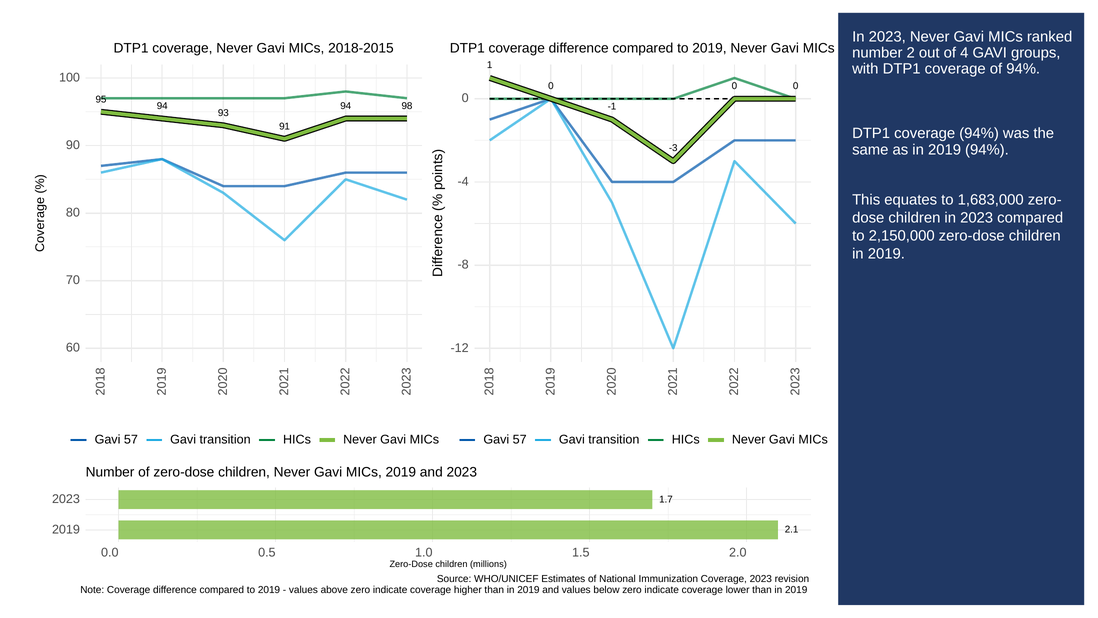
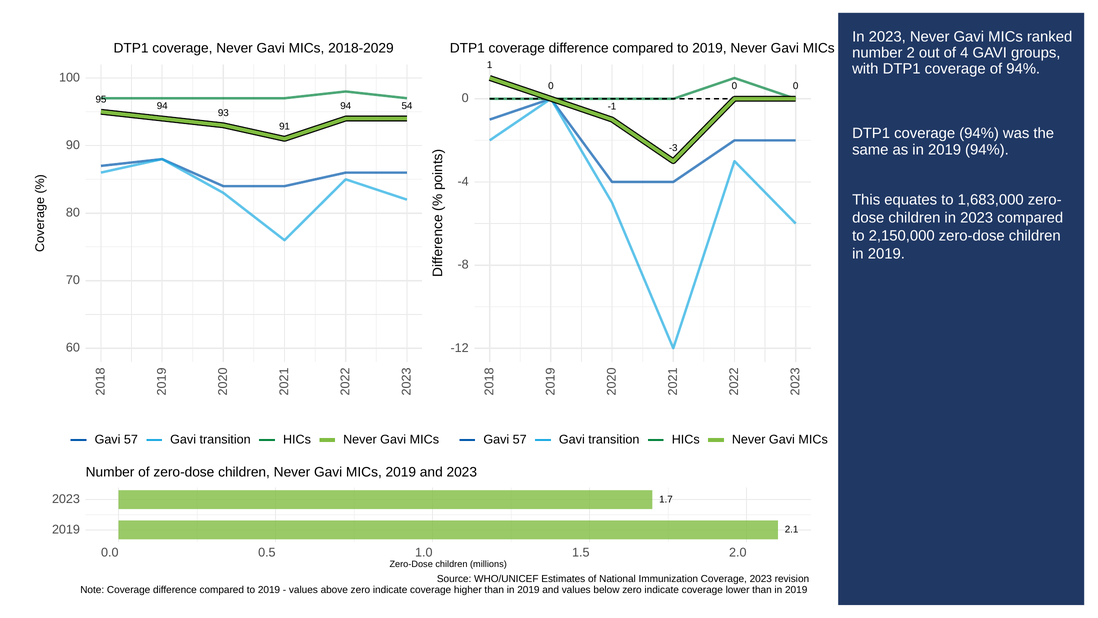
2018-2015: 2018-2015 -> 2018-2029 (361, 48)
98: 98 -> 54 (407, 106)
